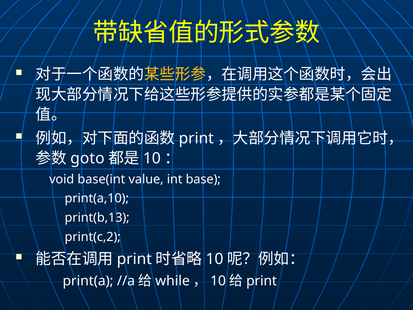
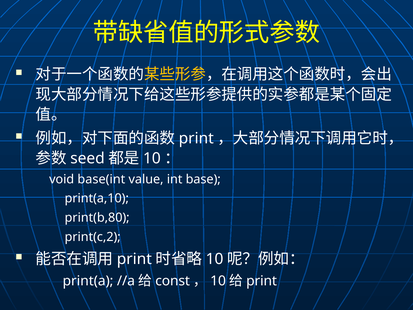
goto: goto -> seed (88, 158)
print(b,13: print(b,13 -> print(b,80 (97, 218)
while: while -> const (173, 281)
